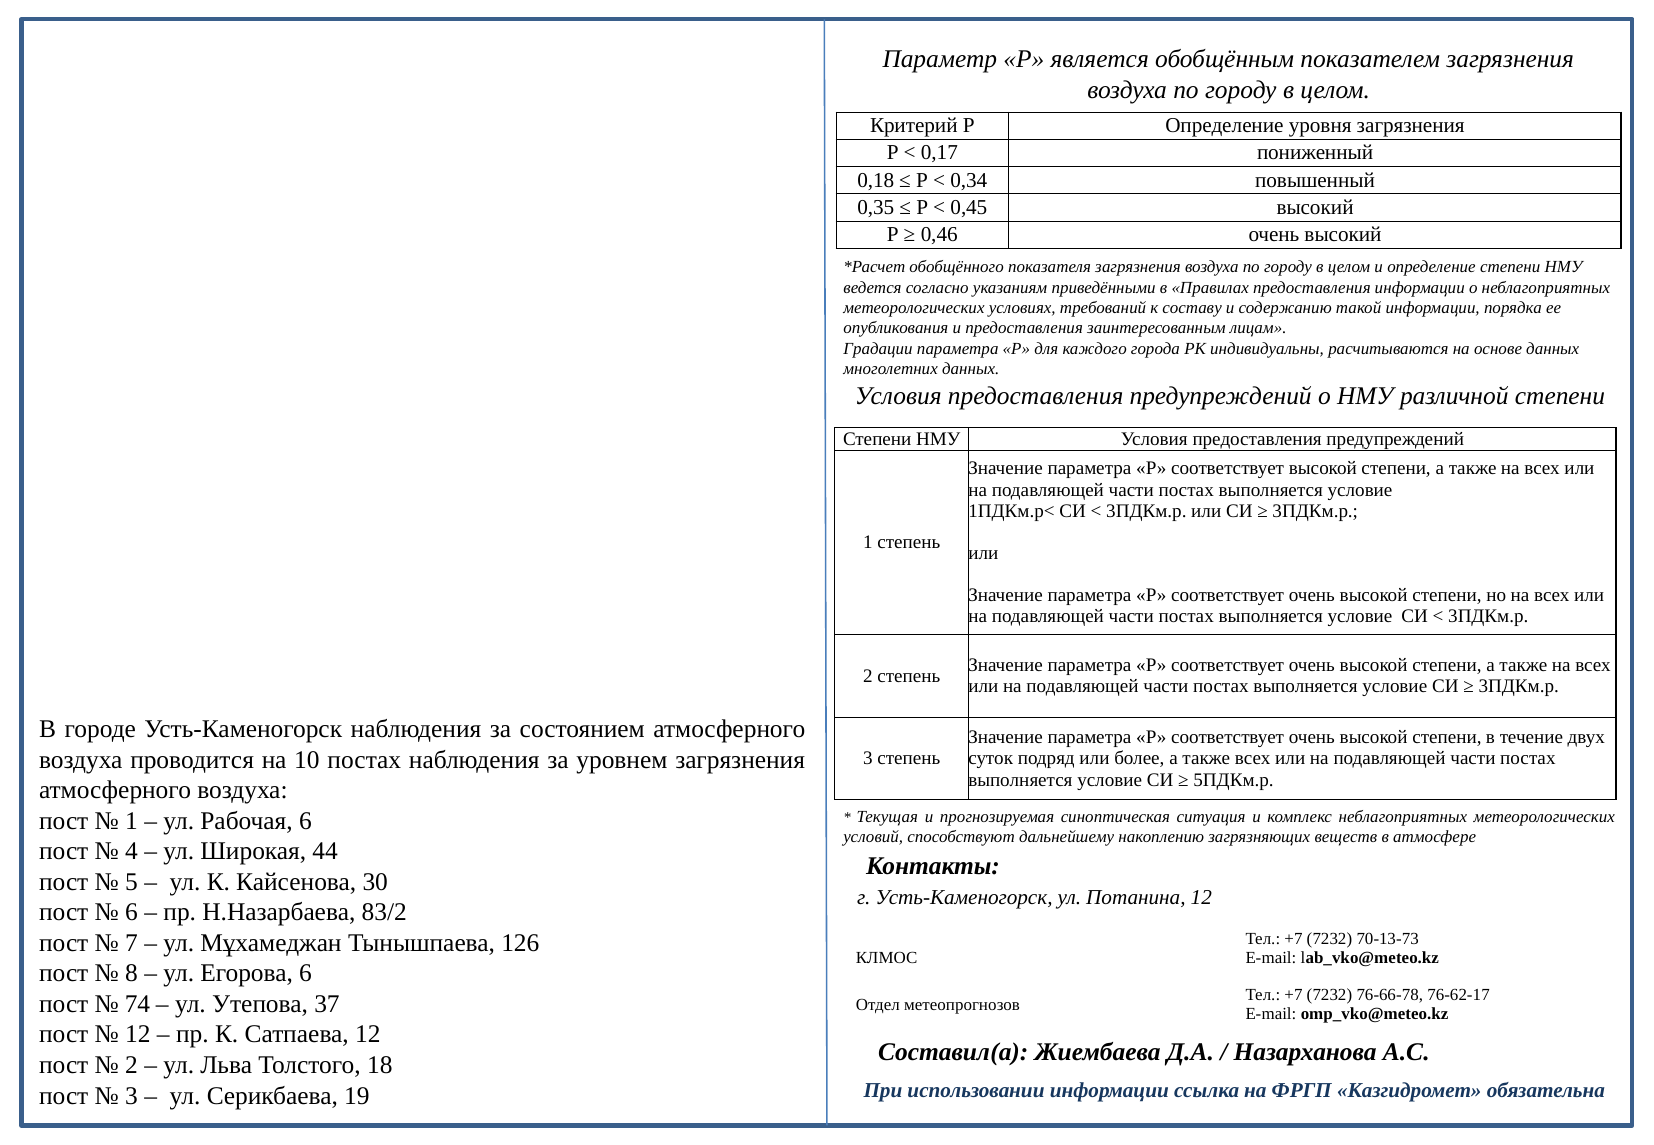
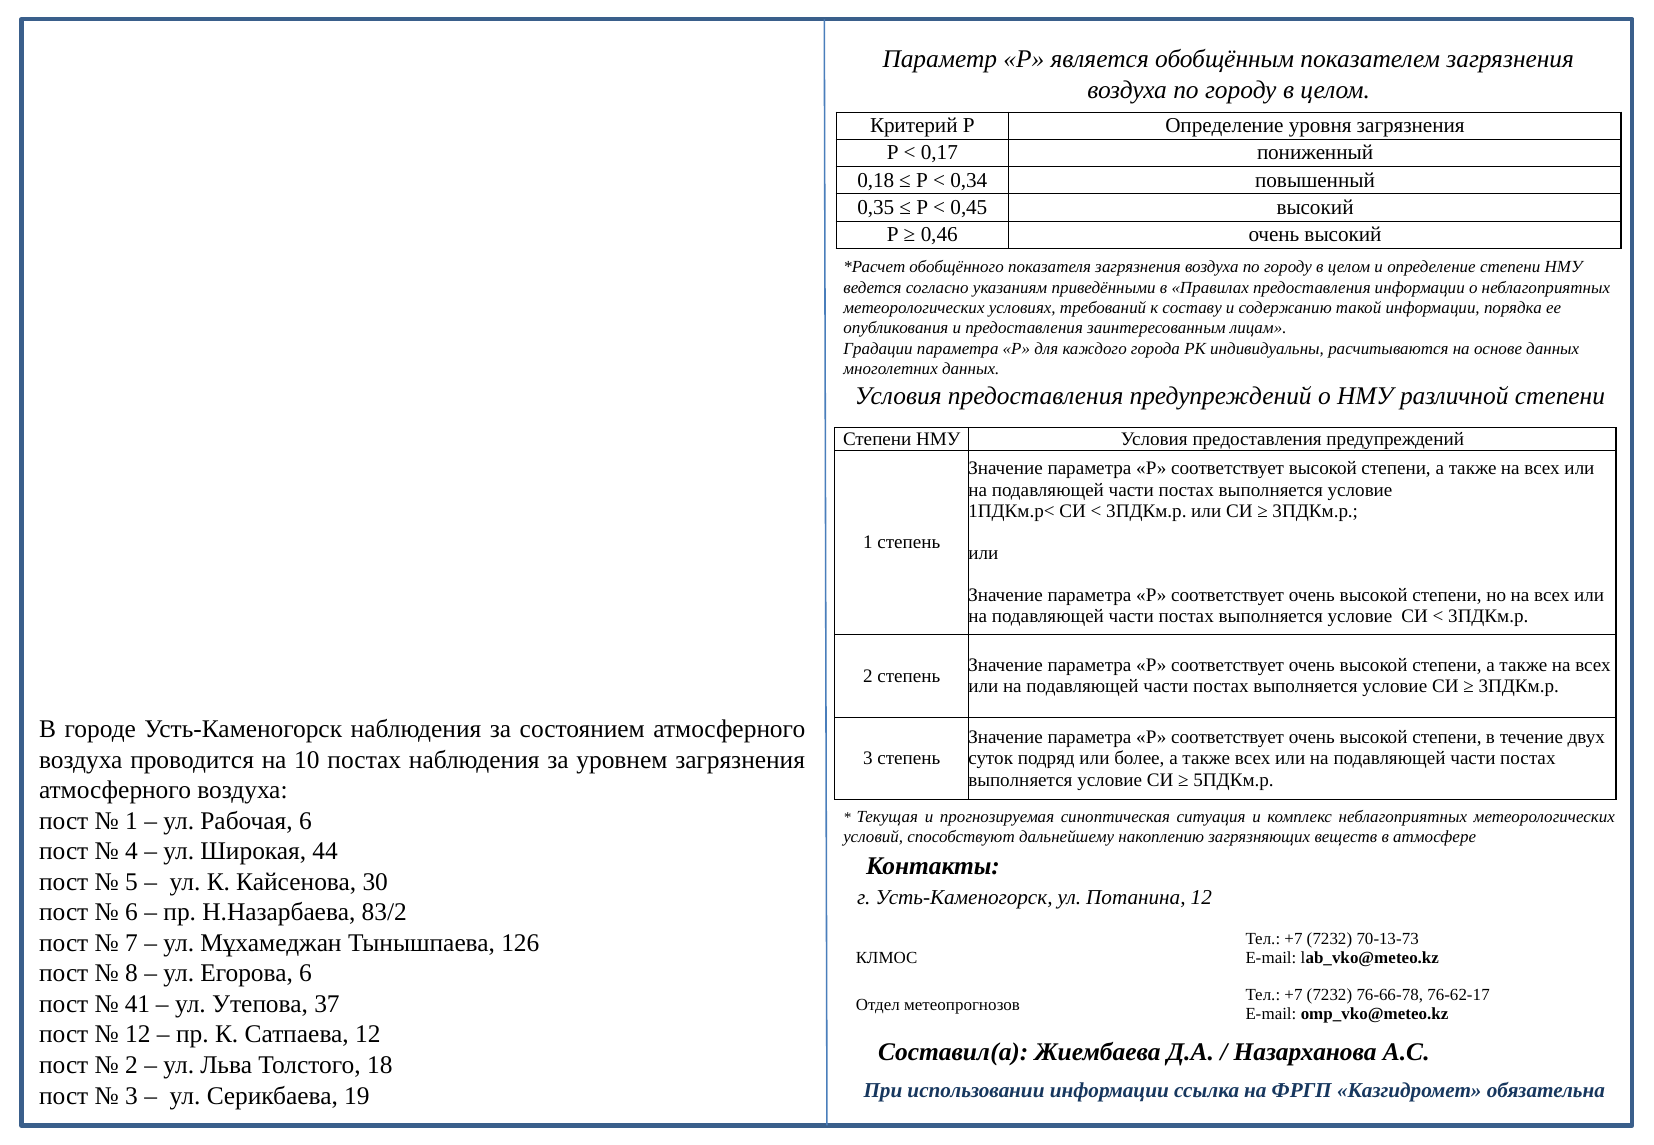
74: 74 -> 41 (138, 1004)
